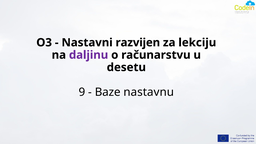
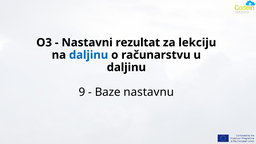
razvijen: razvijen -> rezultat (138, 43)
daljinu colour: purple -> blue (89, 55)
desetu: desetu -> daljinu (126, 67)
